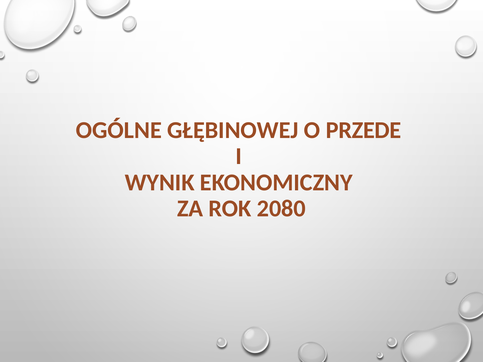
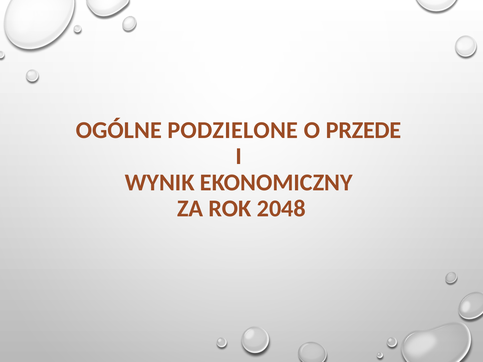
GŁĘBINOWEJ: GŁĘBINOWEJ -> PODZIELONE (233, 130)
2080: 2080 -> 2048 (281, 209)
